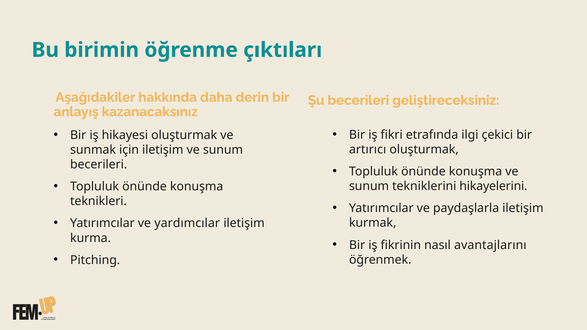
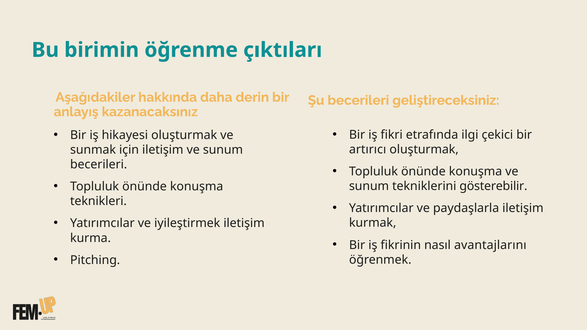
hikayelerini: hikayelerini -> gösterebilir (493, 186)
yardımcılar: yardımcılar -> iyileştirmek (187, 223)
